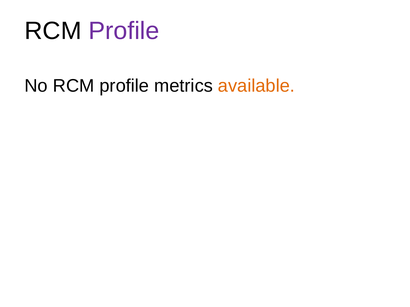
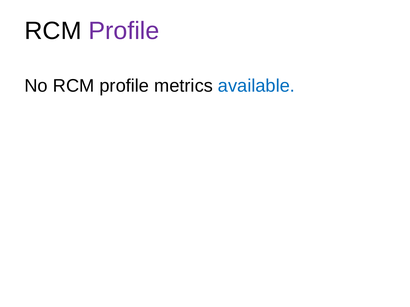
available colour: orange -> blue (256, 86)
